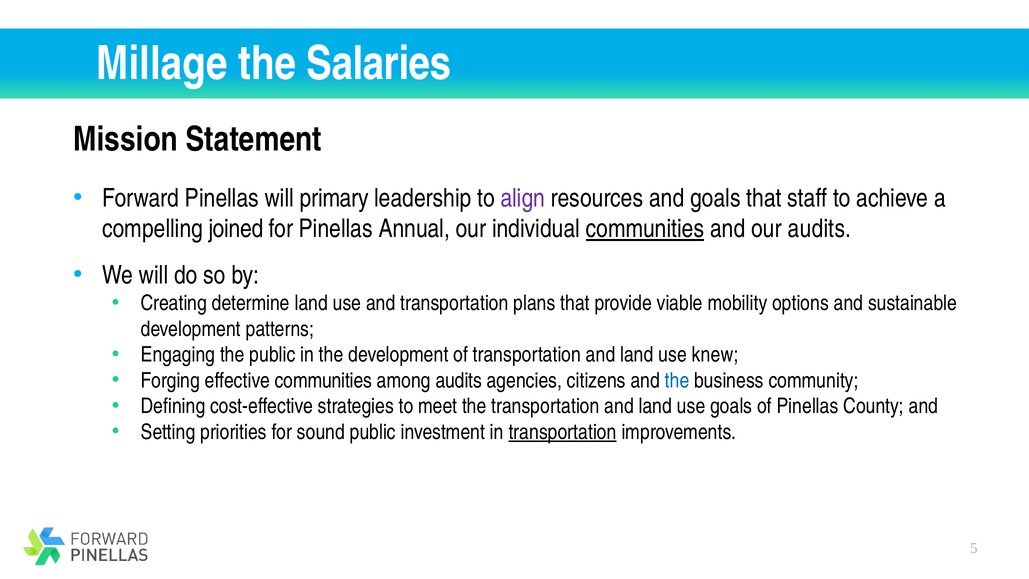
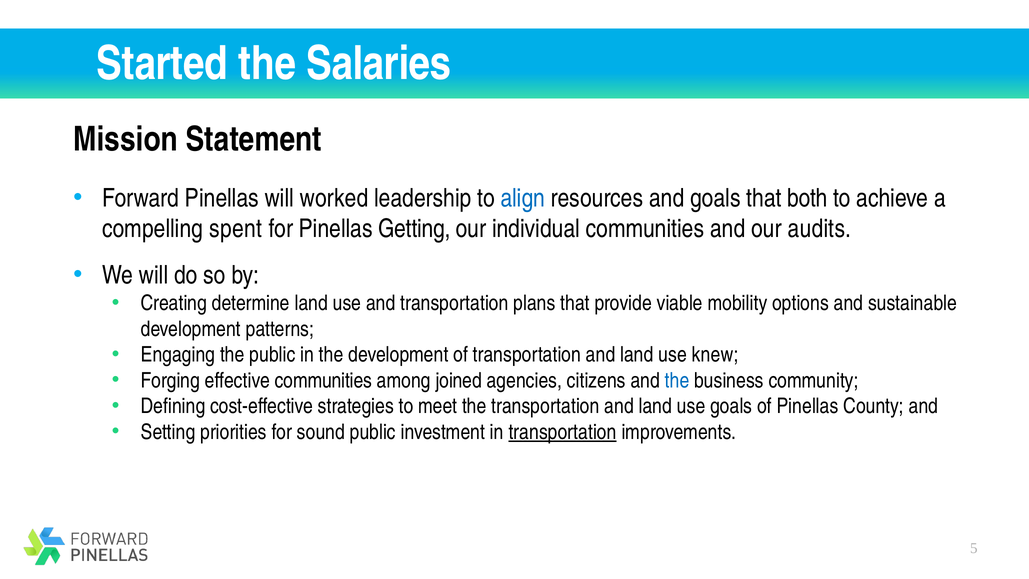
Millage: Millage -> Started (162, 64)
primary: primary -> worked (334, 198)
align colour: purple -> blue (523, 198)
staff: staff -> both (807, 198)
joined: joined -> spent (236, 229)
Annual: Annual -> Getting (414, 229)
communities underline: present -> none (645, 229)
among audits: audits -> joined (459, 380)
